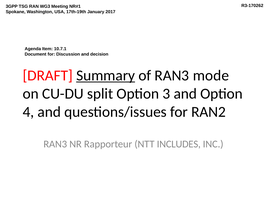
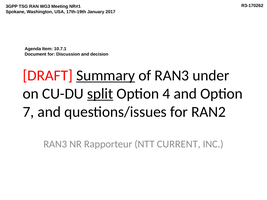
mode: mode -> under (211, 76)
split underline: none -> present (100, 94)
3: 3 -> 4 (166, 94)
4: 4 -> 7 (28, 112)
INCLUDES: INCLUDES -> CURRENT (179, 144)
